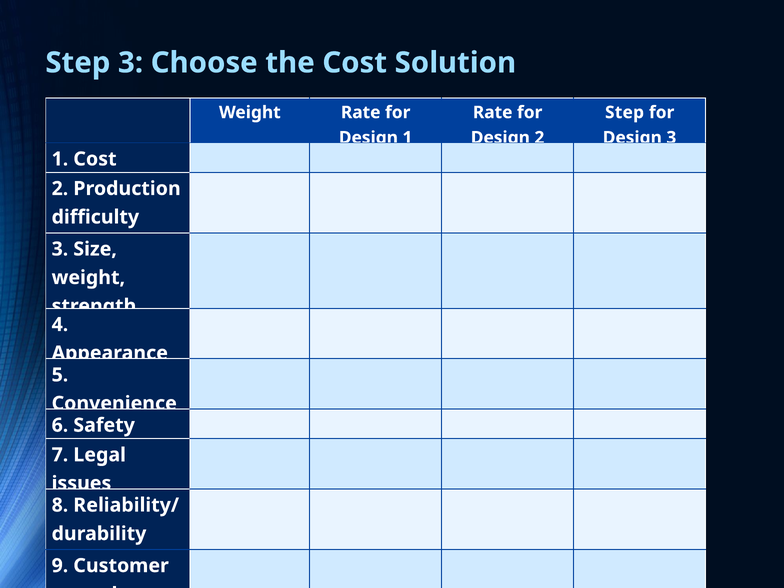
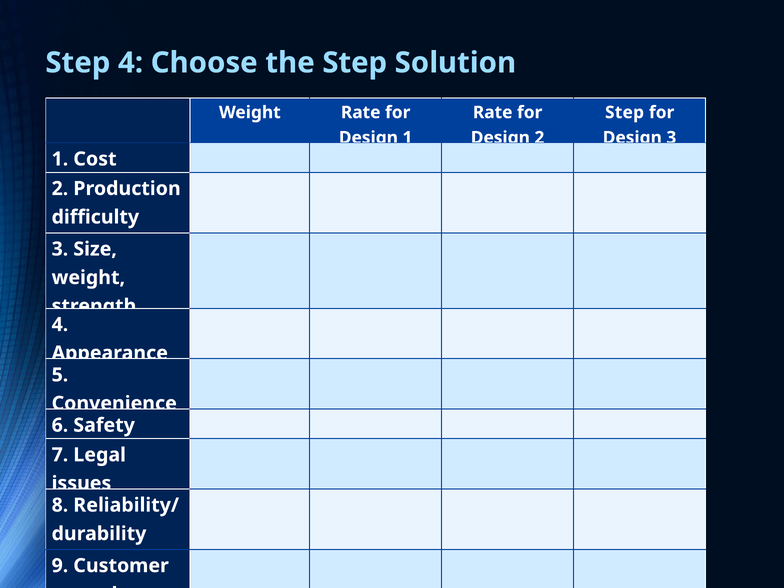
Step 3: 3 -> 4 (131, 63)
the Cost: Cost -> Step (355, 63)
